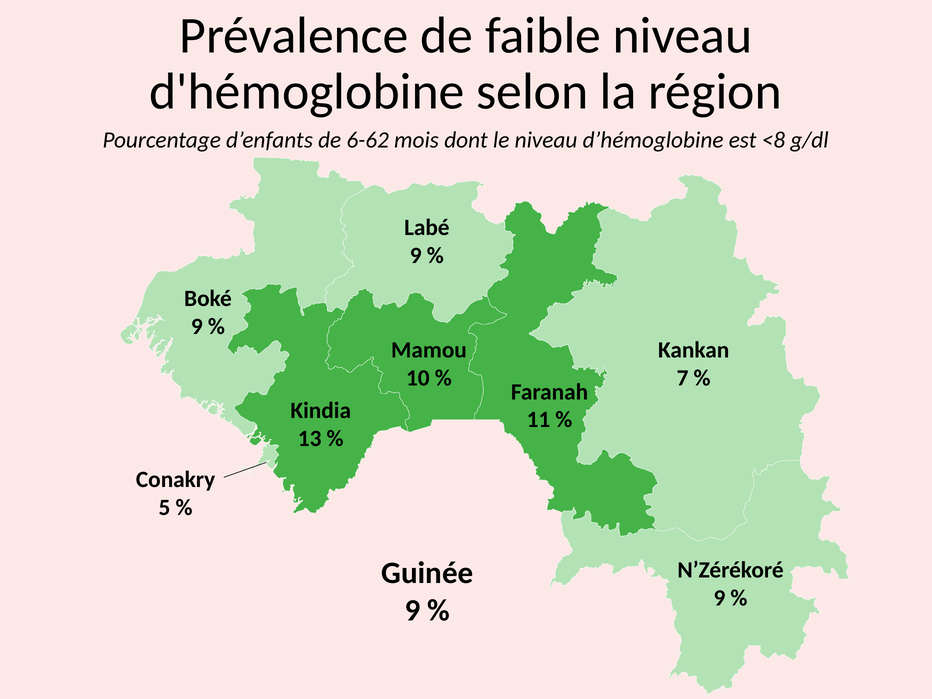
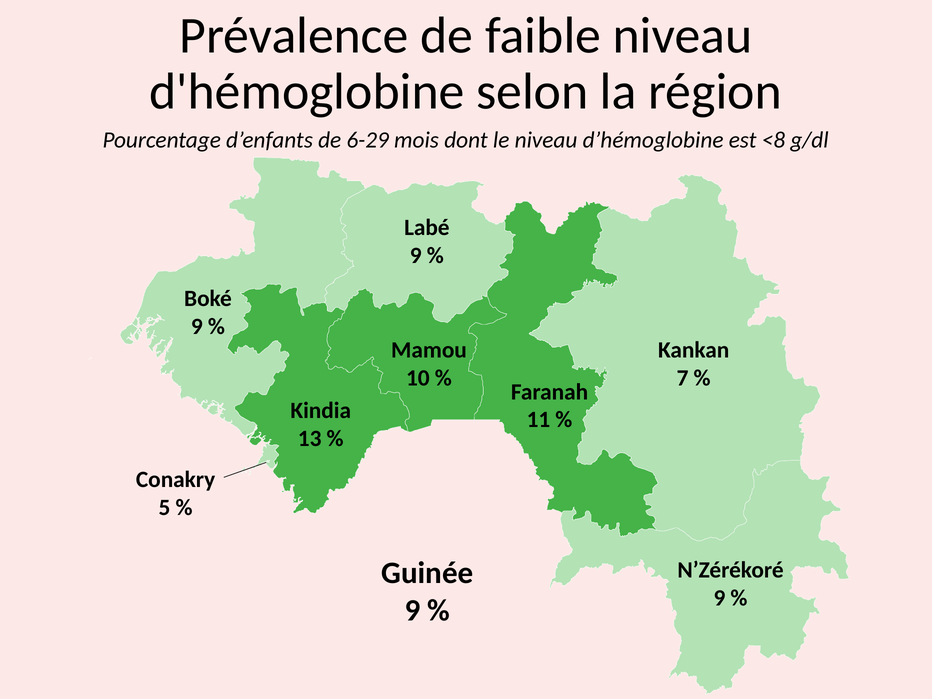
6-62: 6-62 -> 6-29 (368, 140)
